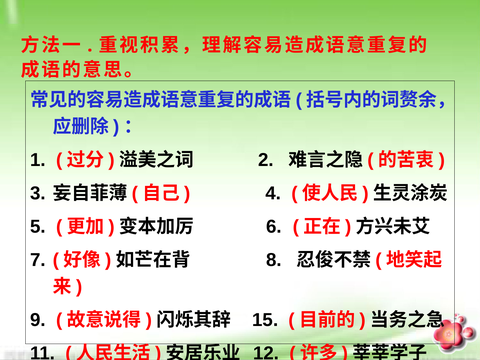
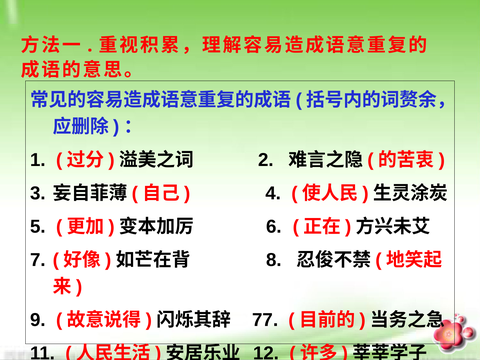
15: 15 -> 77 (265, 320)
